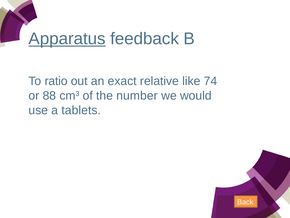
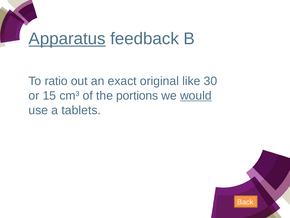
relative: relative -> original (159, 81)
74: 74 -> 30 (210, 81)
88: 88 -> 15 (49, 95)
number: number -> portions (137, 95)
would underline: none -> present (196, 95)
